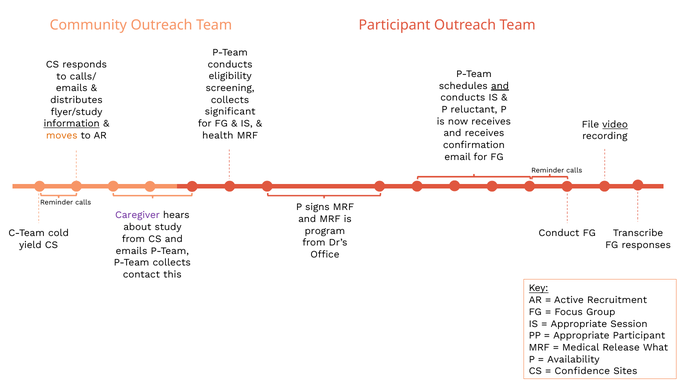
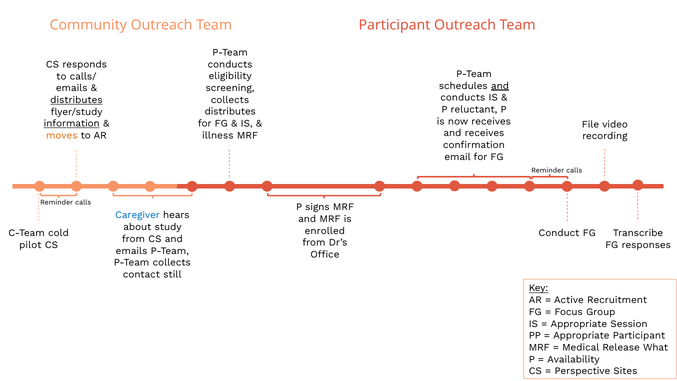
distributes underline: none -> present (76, 100)
significant: significant -> distributes (230, 112)
video underline: present -> none (615, 124)
health: health -> illness (218, 135)
Caregiver colour: purple -> blue (138, 215)
program: program -> enrolled (325, 231)
yield: yield -> pilot (30, 245)
this: this -> still (172, 274)
Confidence: Confidence -> Perspective (582, 371)
